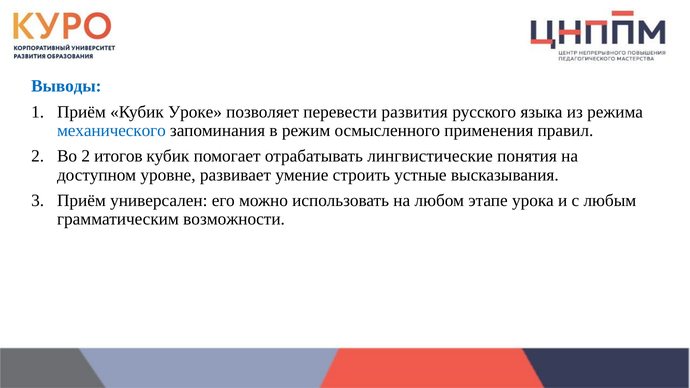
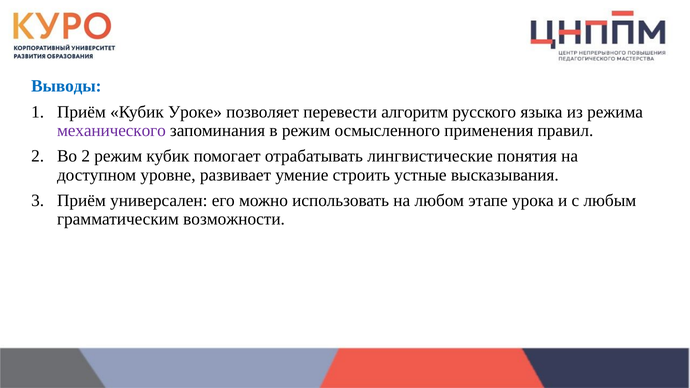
развития: развития -> алгоритм (415, 112)
механического colour: blue -> purple (111, 130)
2 итогов: итогов -> режим (118, 156)
